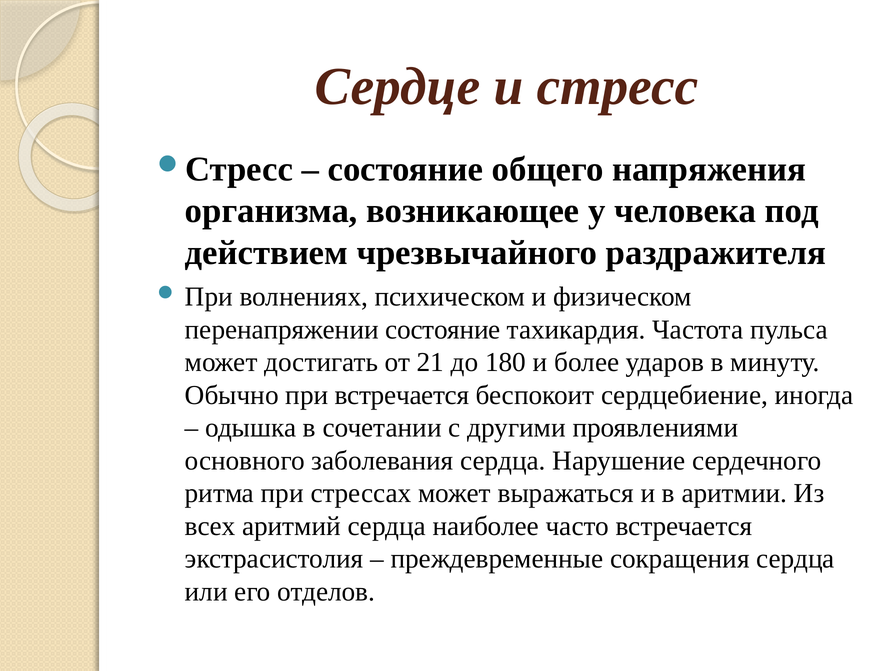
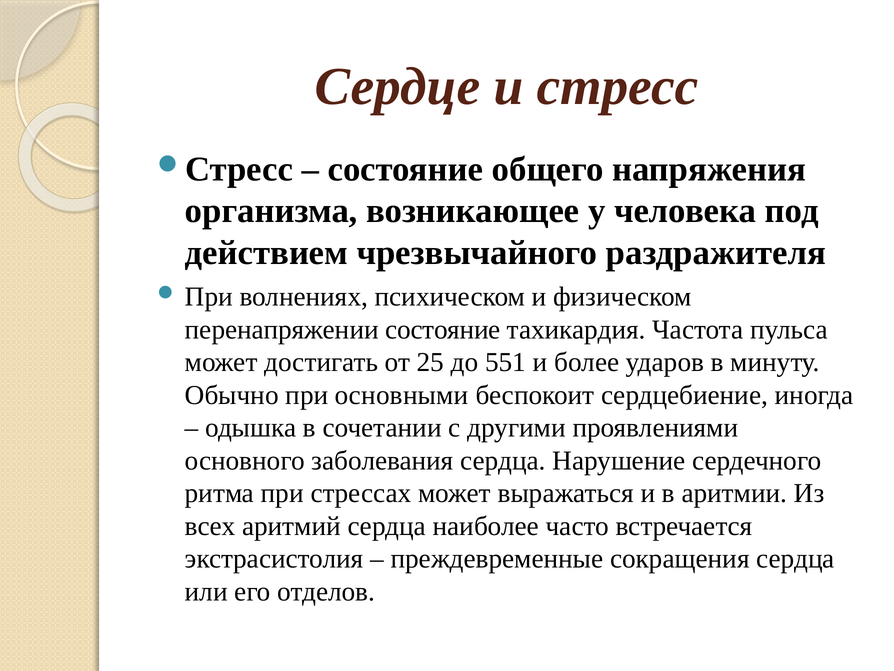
21: 21 -> 25 (430, 362)
180: 180 -> 551 (506, 362)
при встречается: встречается -> основными (402, 395)
